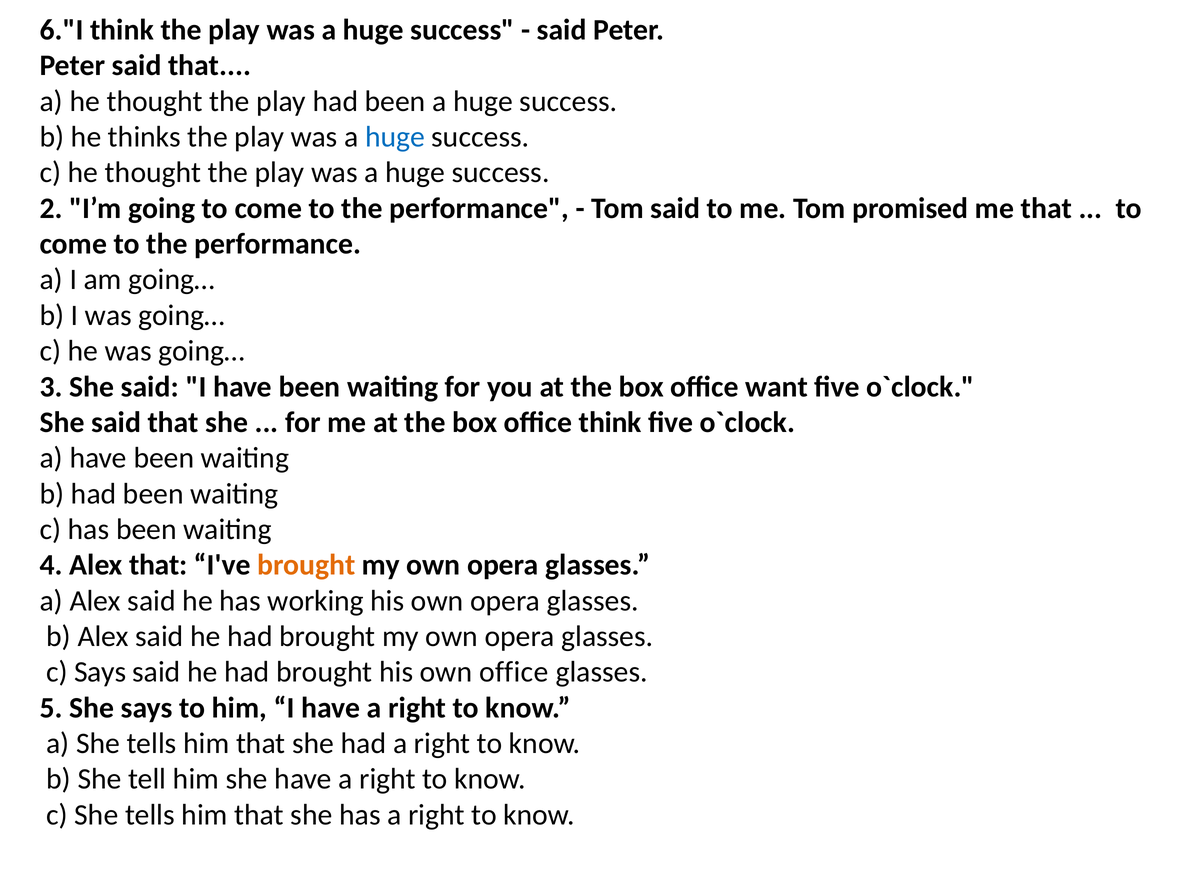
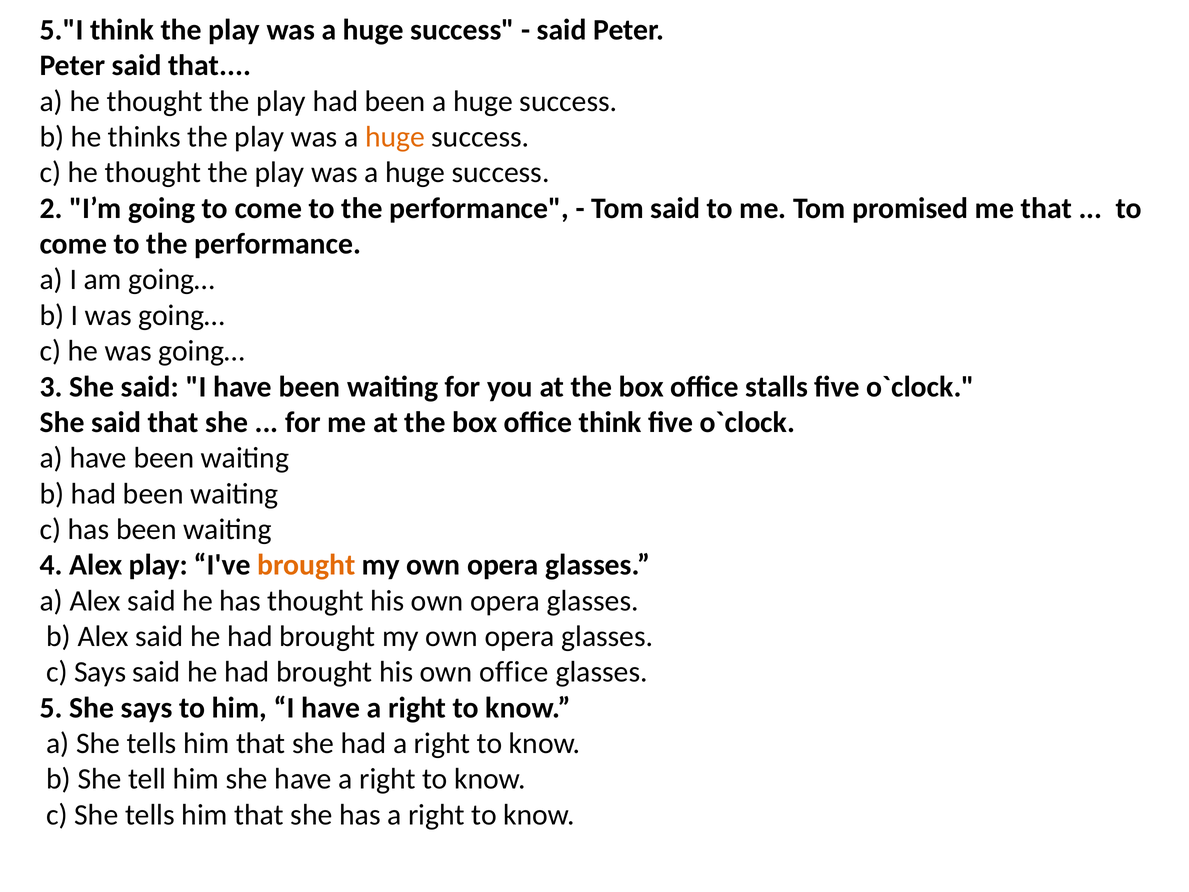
6."I: 6."I -> 5."I (62, 30)
huge colour: blue -> orange (395, 137)
want: want -> stalls (777, 387)
Alex that: that -> play (158, 565)
has working: working -> thought (315, 601)
